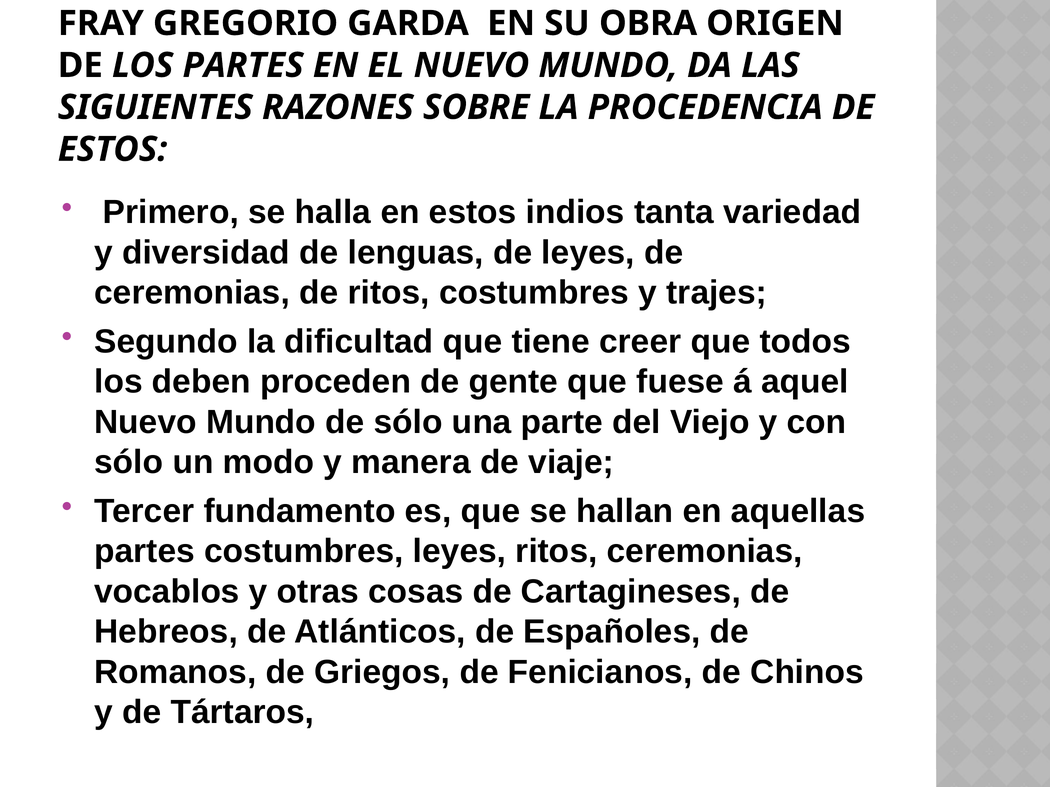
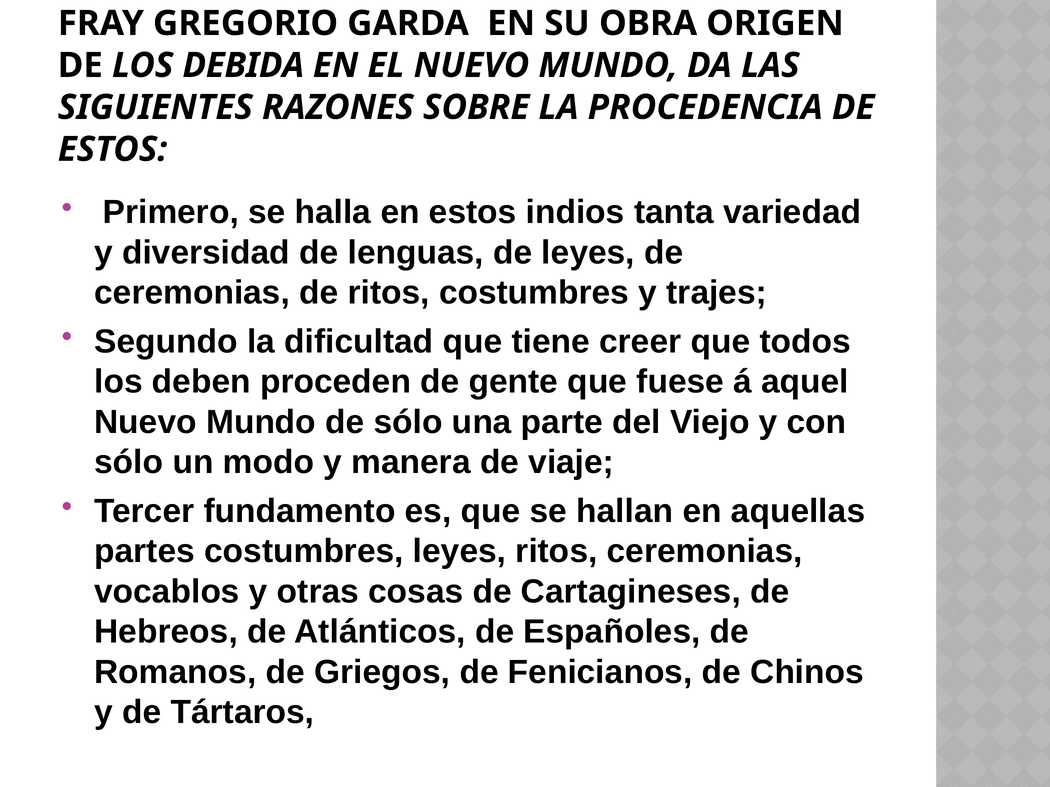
LOS PARTES: PARTES -> DEBIDA (243, 65)
